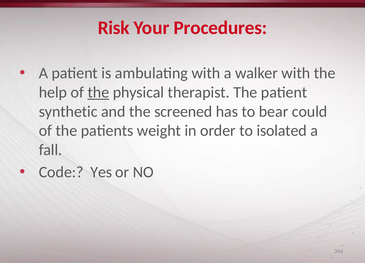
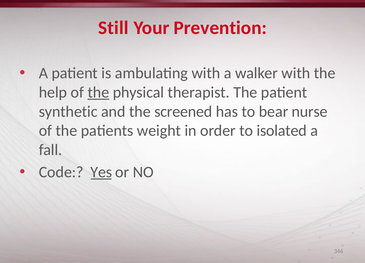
Risk: Risk -> Still (113, 28)
Procedures: Procedures -> Prevention (220, 28)
could: could -> nurse (310, 111)
Yes underline: none -> present (101, 172)
